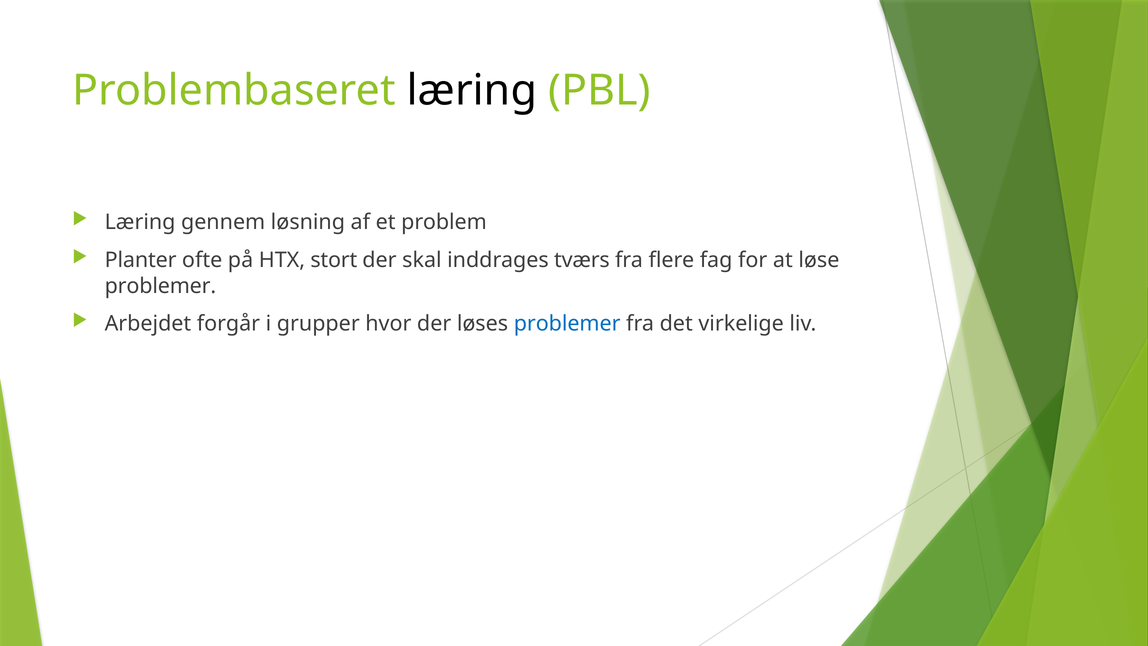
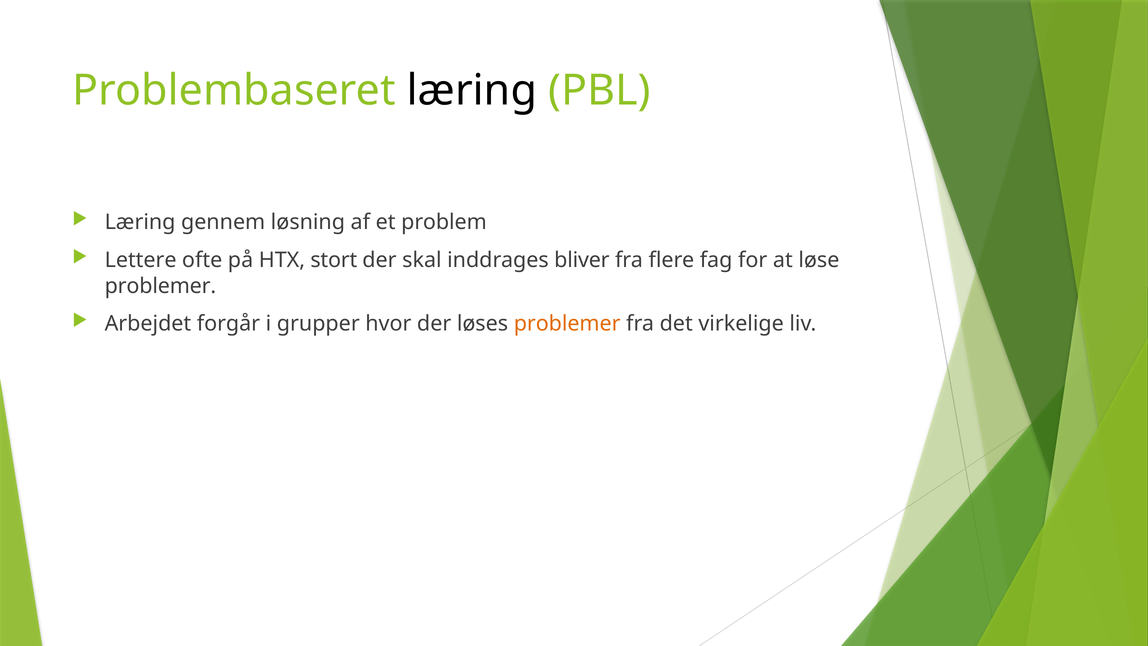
Planter: Planter -> Lettere (141, 260)
tværs: tværs -> bliver (582, 260)
problemer colour: blue -> orange (567, 324)
